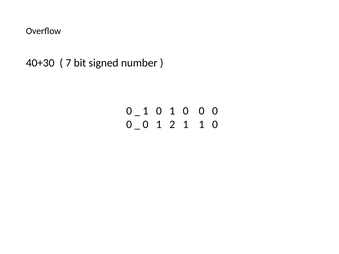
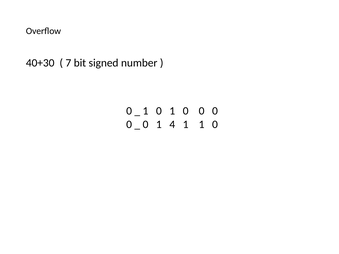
2: 2 -> 4 (172, 124)
